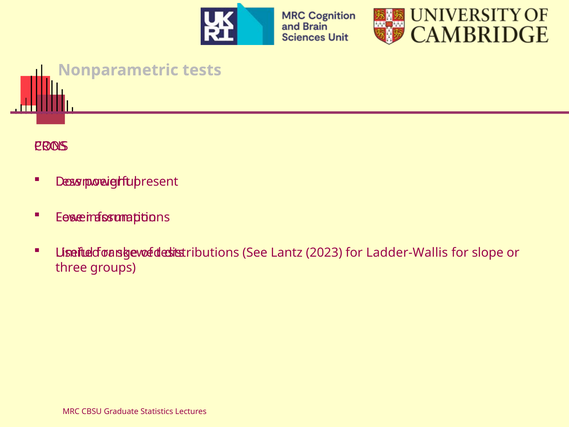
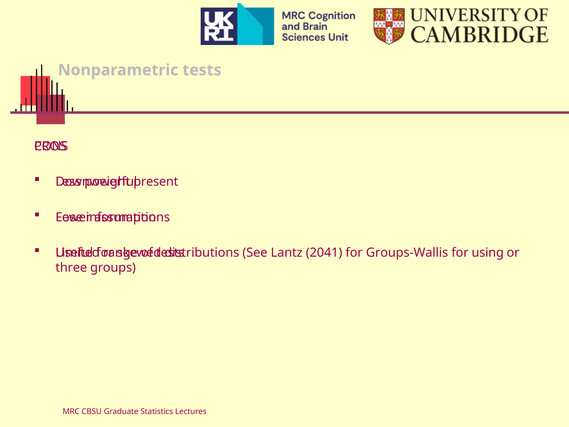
2023: 2023 -> 2041 (324, 252)
Ladder-Wallis: Ladder-Wallis -> Groups-Wallis (407, 252)
slope: slope -> using (488, 252)
